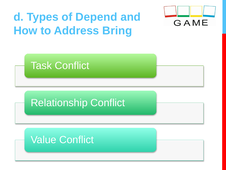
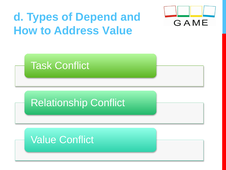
Address Bring: Bring -> Value (117, 31)
